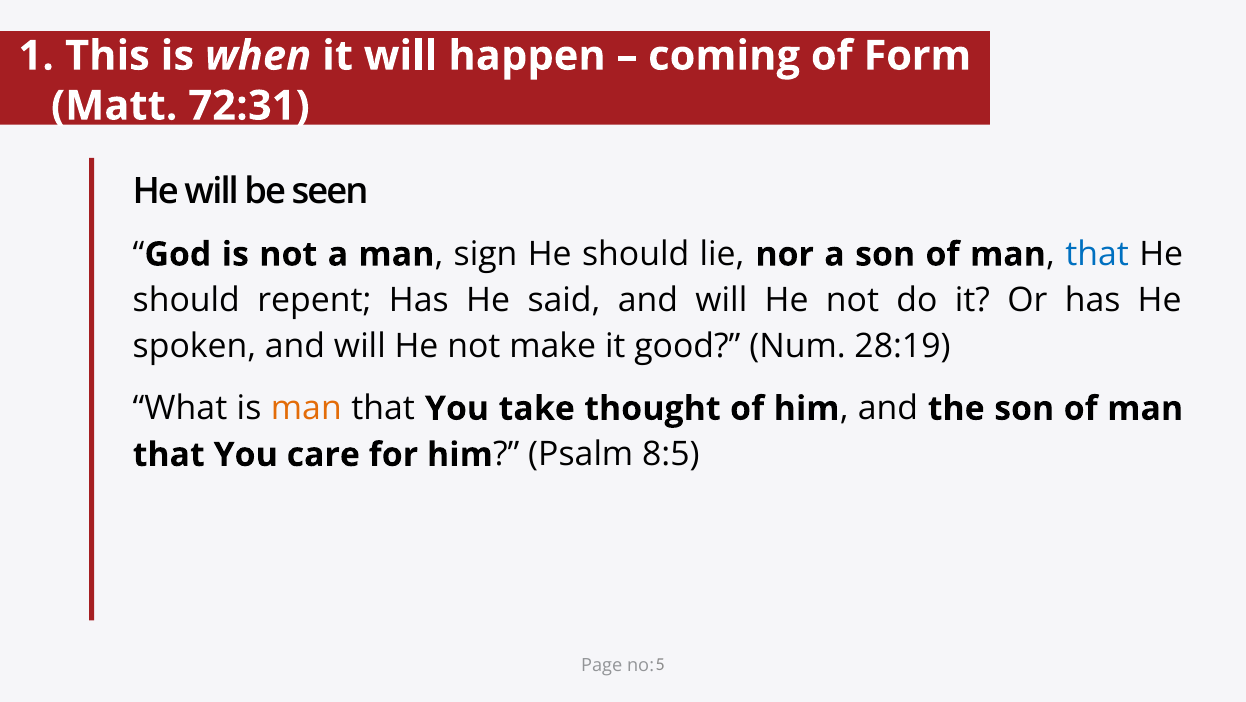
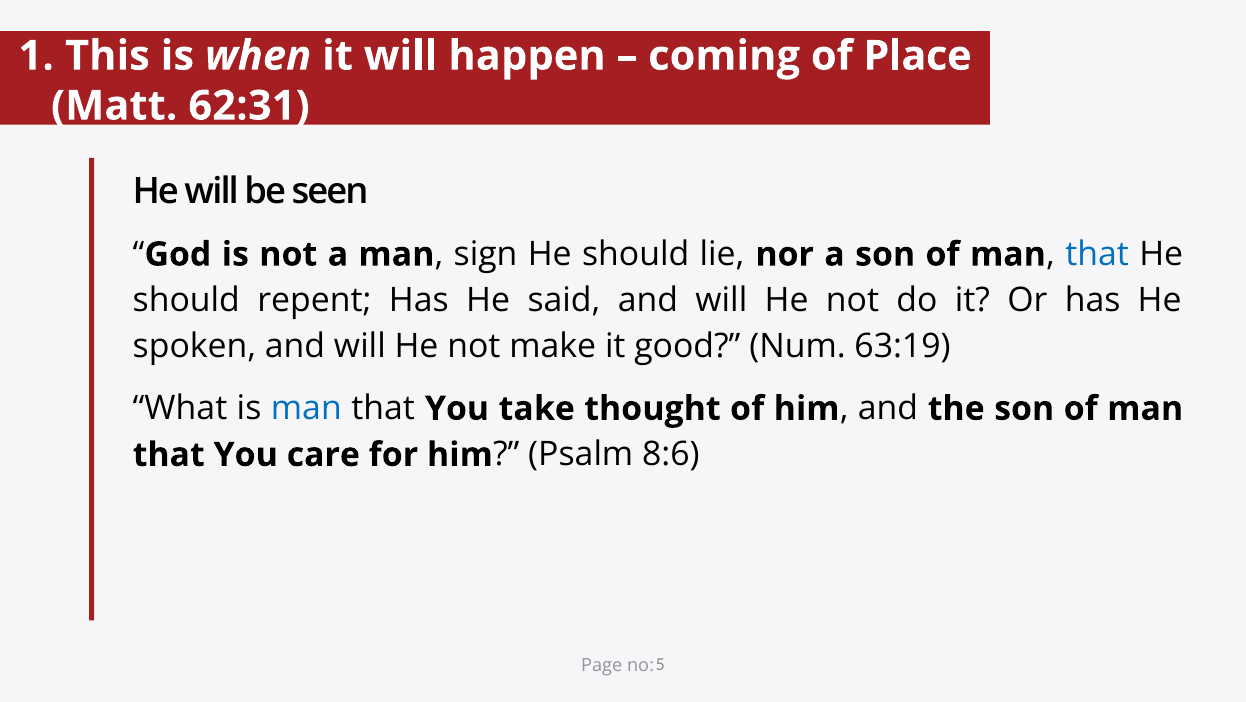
Form: Form -> Place (917, 56)
72:31: 72:31 -> 62:31 (249, 106)
28:19: 28:19 -> 63:19 (903, 347)
man colour: orange -> blue (306, 409)
8:5: 8:5 -> 8:6 (671, 455)
